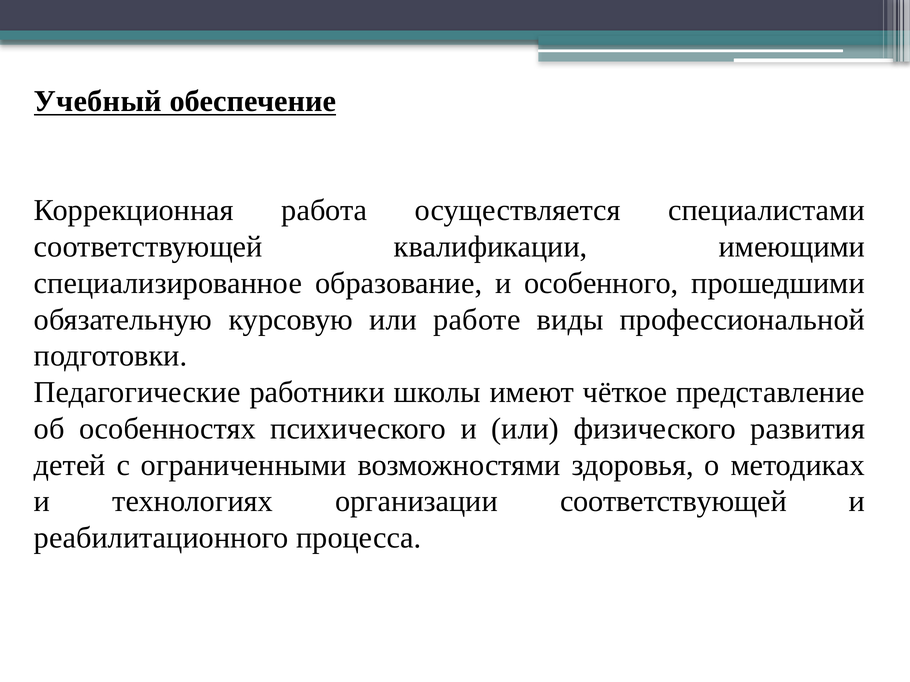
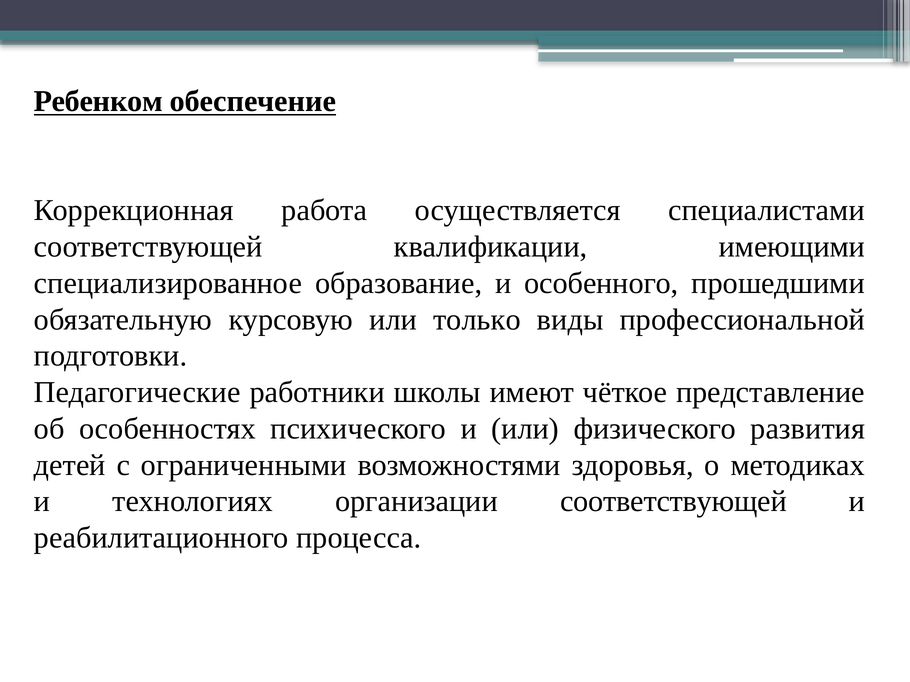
Учебный: Учебный -> Ребенком (98, 101)
работе: работе -> только (477, 320)
